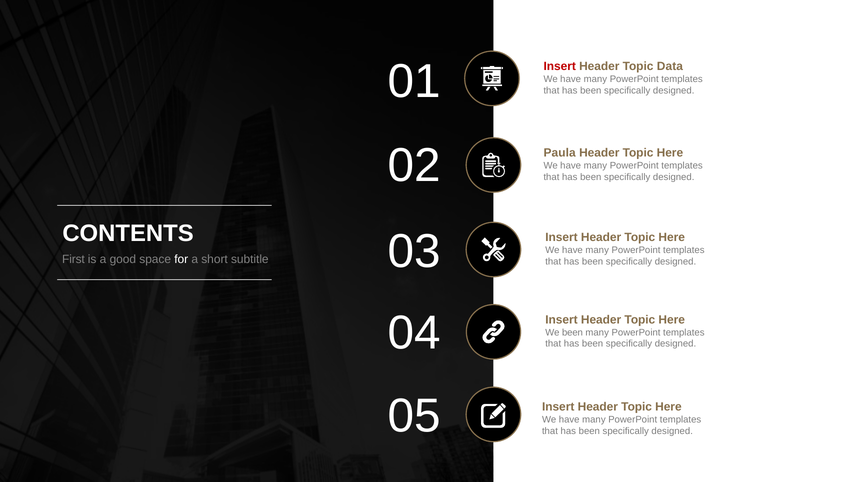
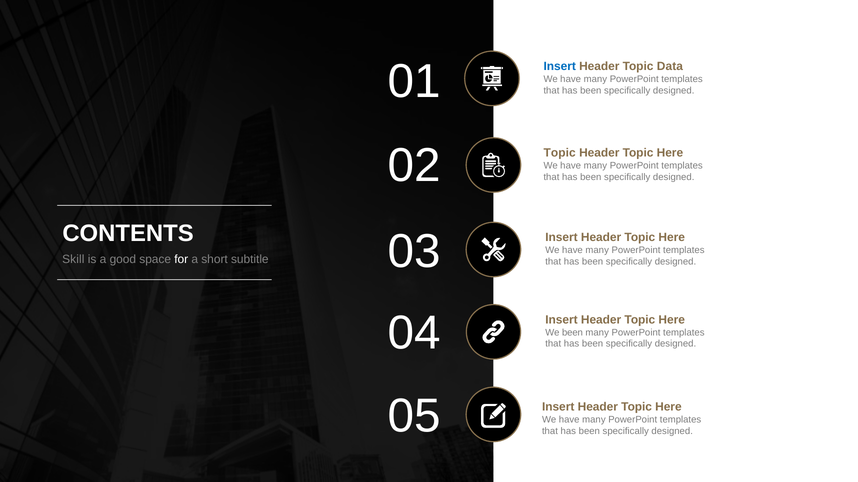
Insert colour: red -> blue (560, 66)
Paula: Paula -> Topic (560, 153)
First: First -> Skill (73, 259)
